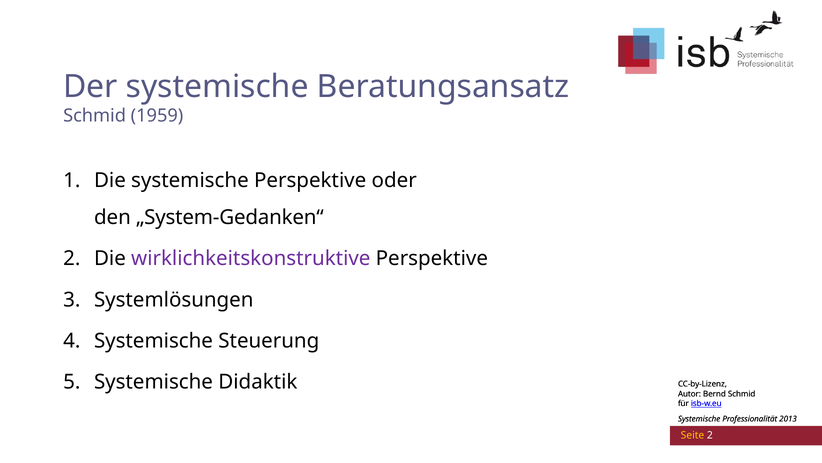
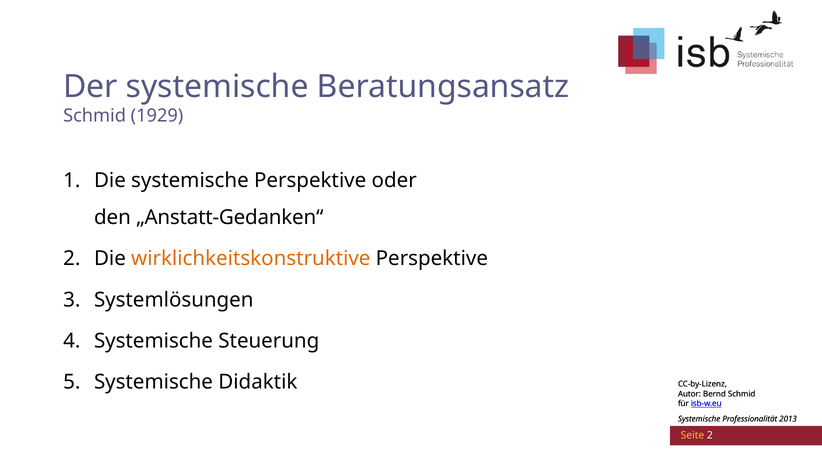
1959: 1959 -> 1929 (157, 116)
„System-Gedanken“: „System-Gedanken“ -> „Anstatt-Gedanken“ (230, 217)
wirklichkeitskonstruktive colour: purple -> orange (251, 258)
